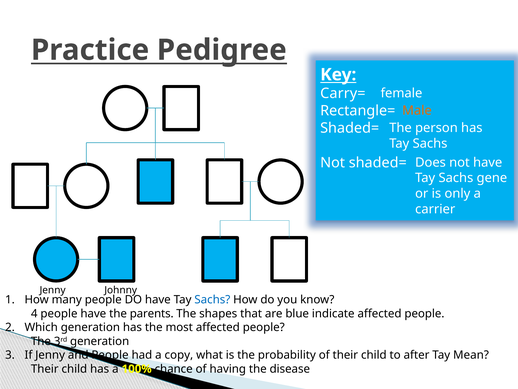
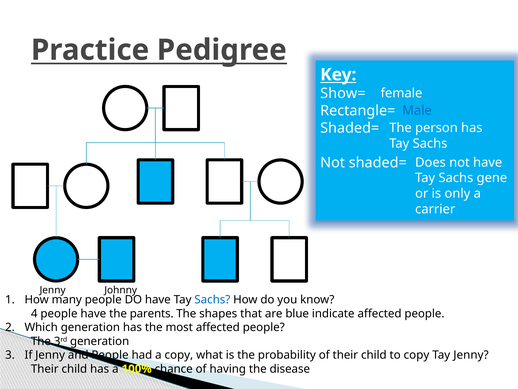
Carry=: Carry= -> Show= (343, 93)
Male colour: orange -> blue (417, 110)
to after: after -> copy (416, 355)
Tay Mean: Mean -> Jenny (471, 355)
